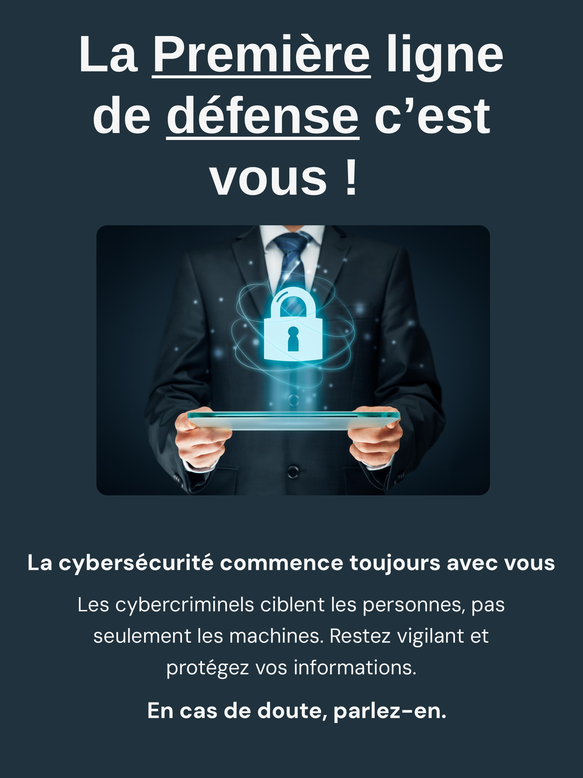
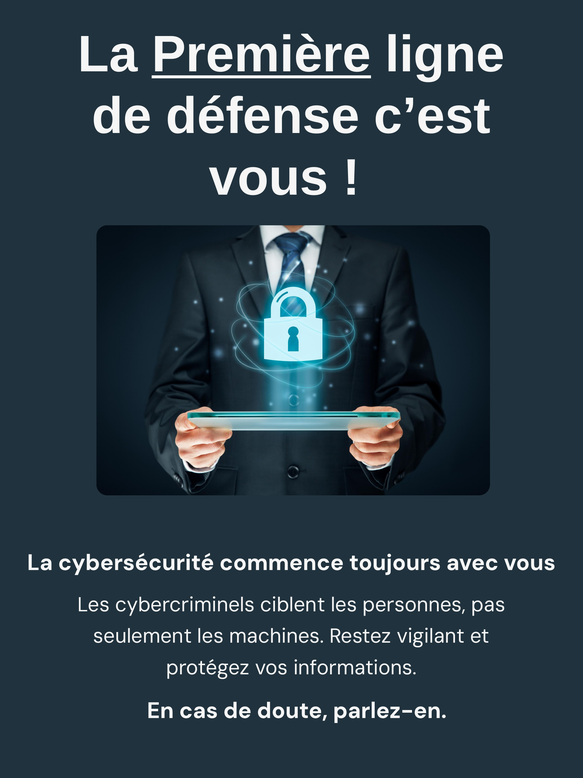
défense underline: present -> none (263, 116)
